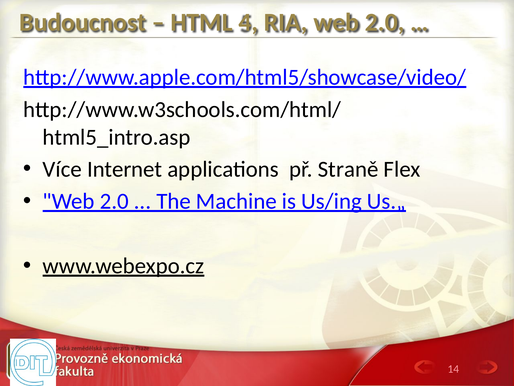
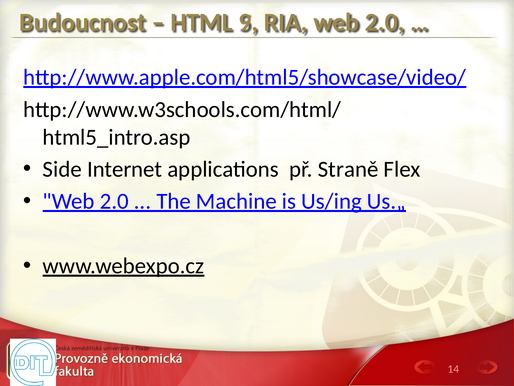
4: 4 -> 9 (248, 22)
Více: Více -> Side (62, 169)
